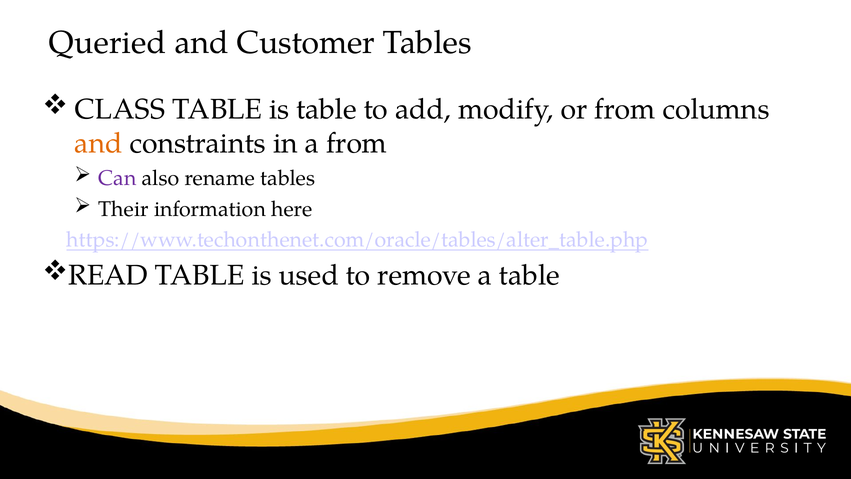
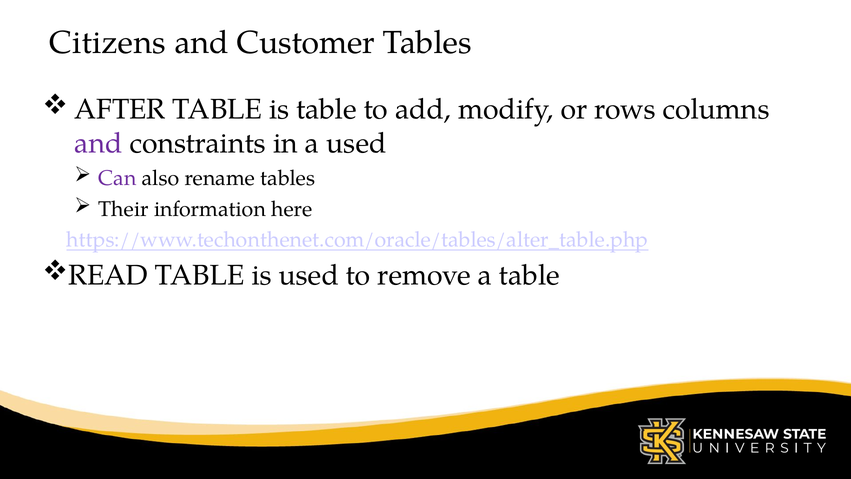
Queried: Queried -> Citizens (108, 42)
CLASS: CLASS -> AFTER (120, 109)
or from: from -> rows (625, 109)
and colour: orange -> purple (98, 143)
a from: from -> used (356, 143)
